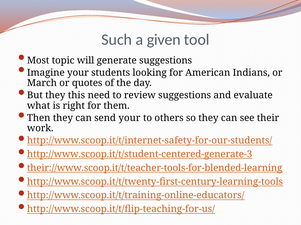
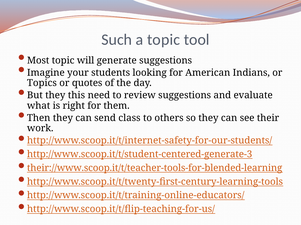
a given: given -> topic (164, 40)
March: March -> Topics (42, 83)
send your: your -> class (129, 118)
